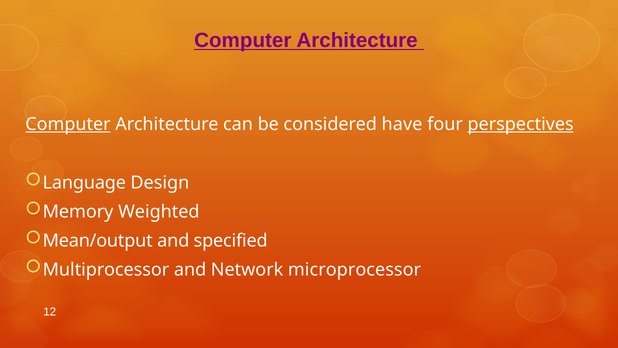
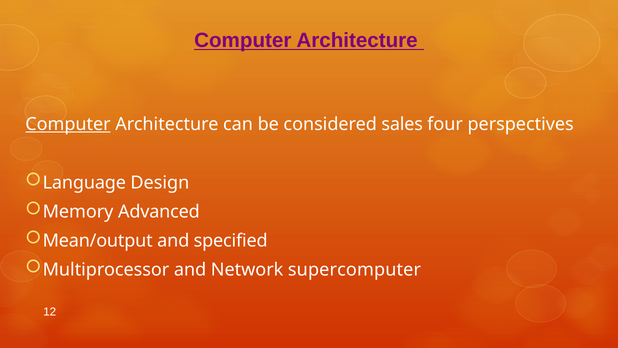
have: have -> sales (402, 124)
perspectives underline: present -> none (521, 124)
Weighted: Weighted -> Advanced (159, 211)
microprocessor: microprocessor -> supercomputer (354, 270)
